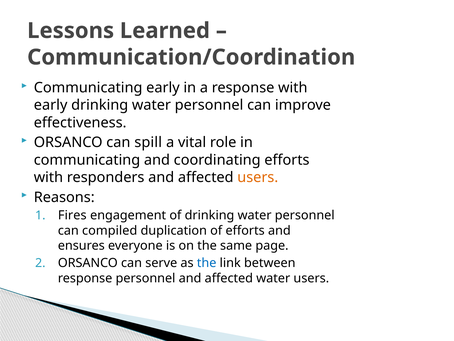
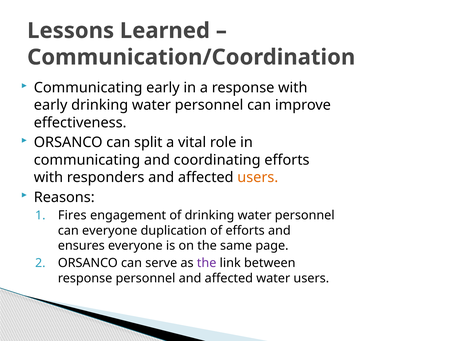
spill: spill -> split (148, 142)
can compiled: compiled -> everyone (110, 230)
the colour: blue -> purple (207, 263)
